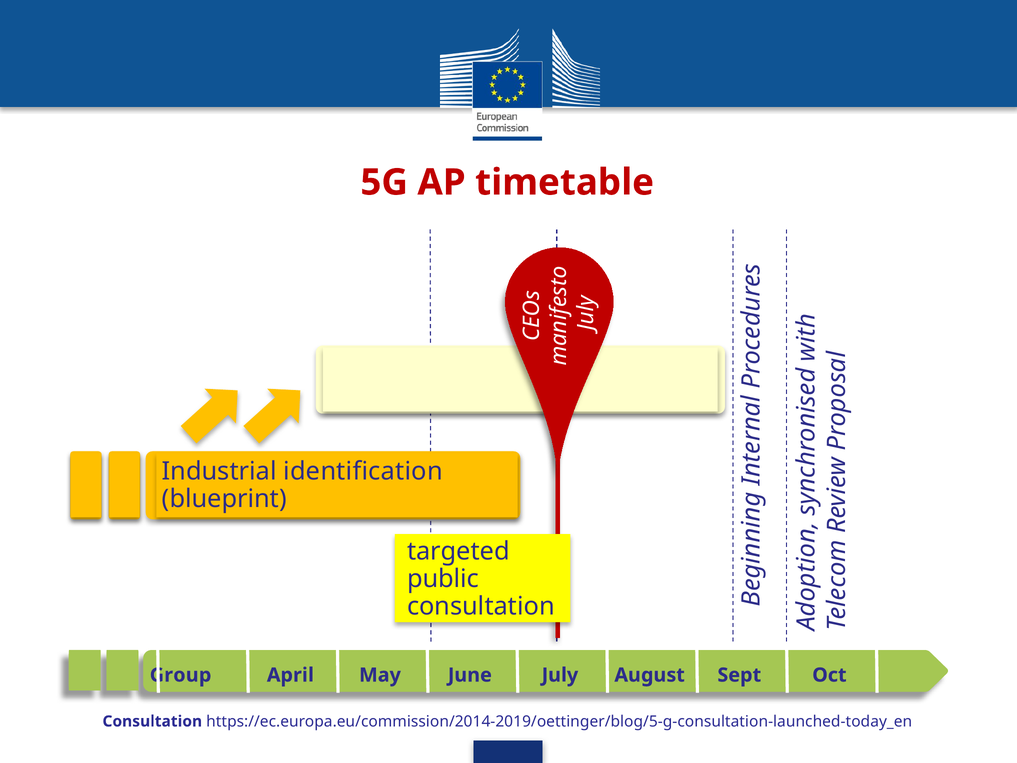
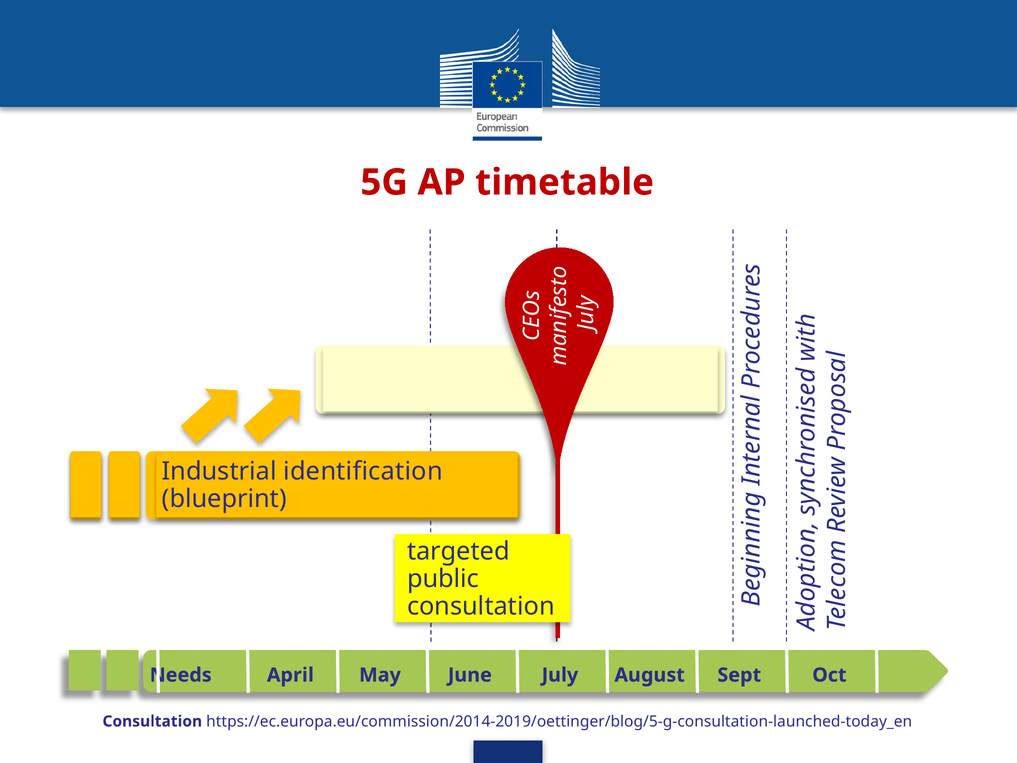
Group: Group -> Needs (181, 675)
